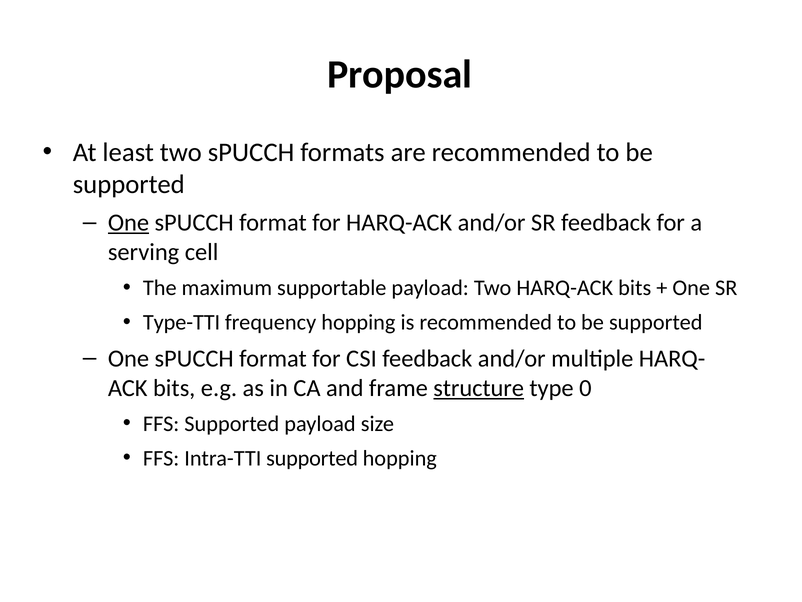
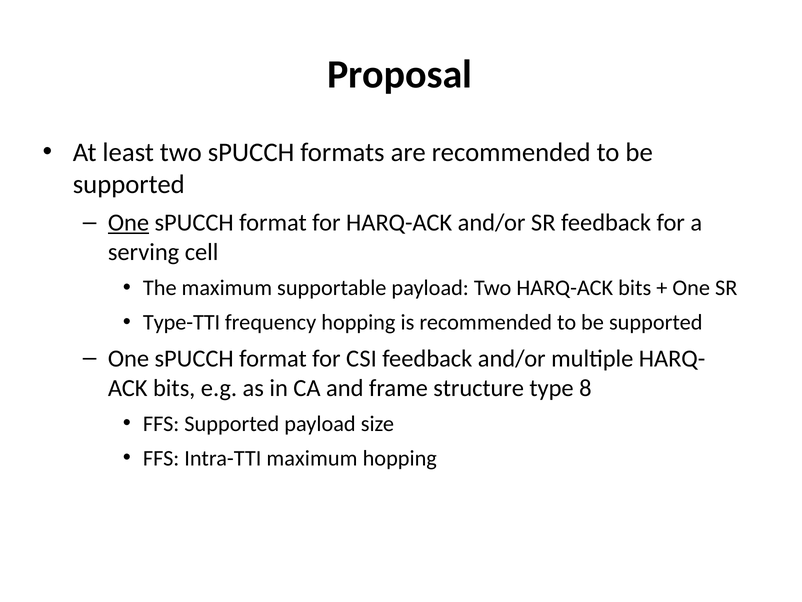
structure underline: present -> none (479, 388)
0: 0 -> 8 (585, 388)
Intra-TTI supported: supported -> maximum (312, 458)
